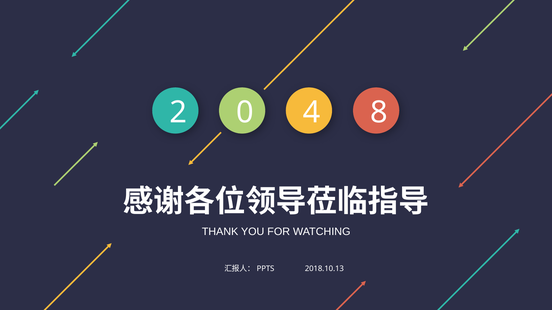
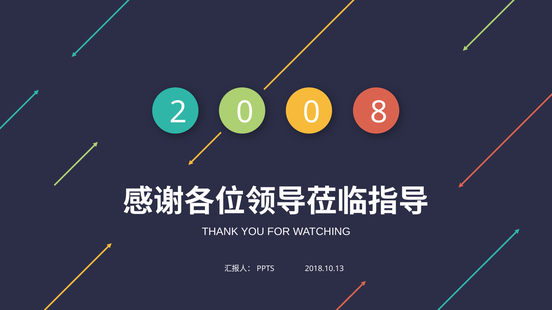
0 4: 4 -> 0 (312, 113)
